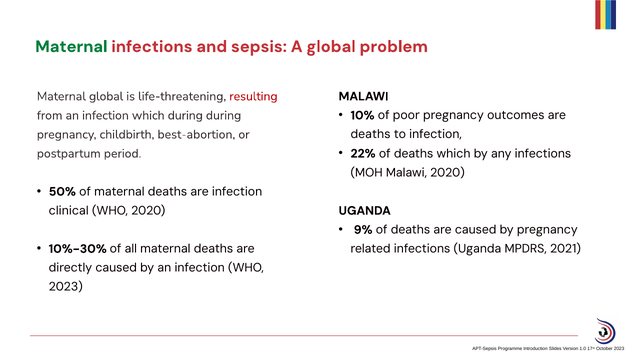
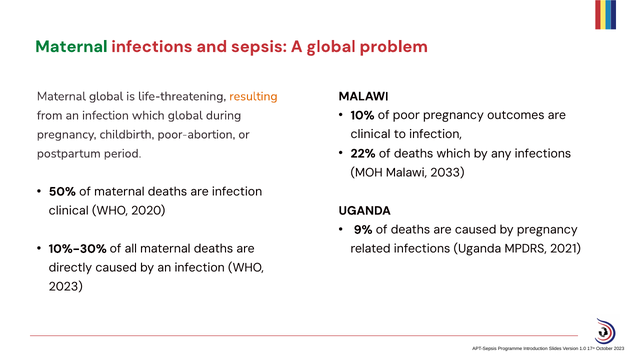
resulting colour: red -> orange (253, 96)
which during: during -> global (185, 115)
best-abortion: best-abortion -> poor-abortion (196, 134)
deaths: deaths -> clinical (371, 134)
Malawi 2020: 2020 -> 2033 (447, 173)
